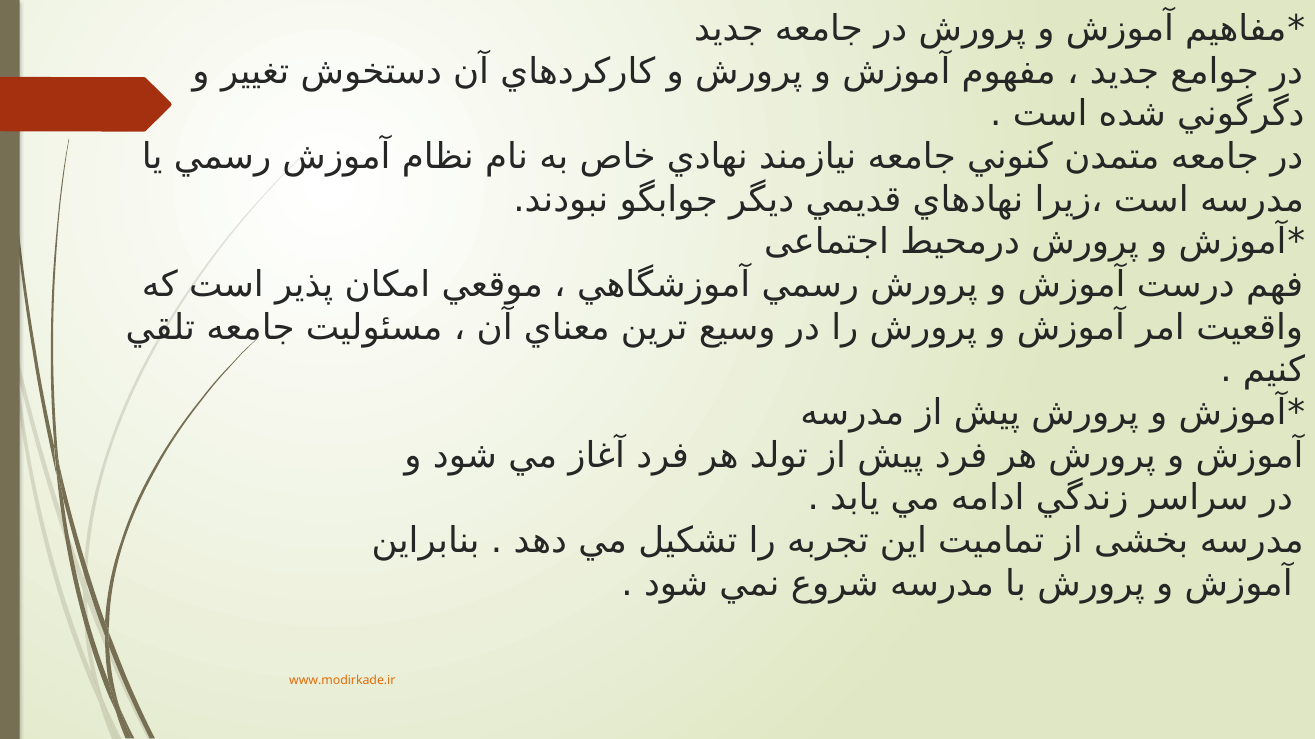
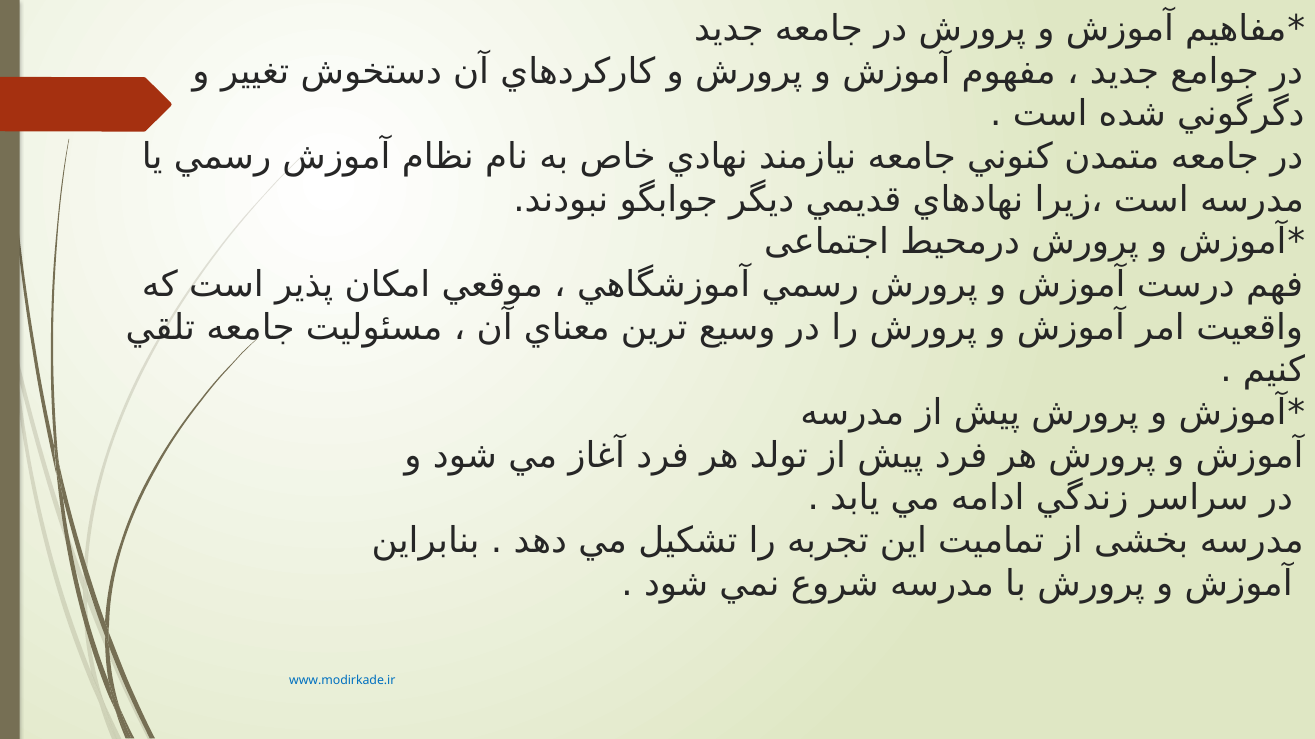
www.modirkade.ir colour: orange -> blue (342, 681)
